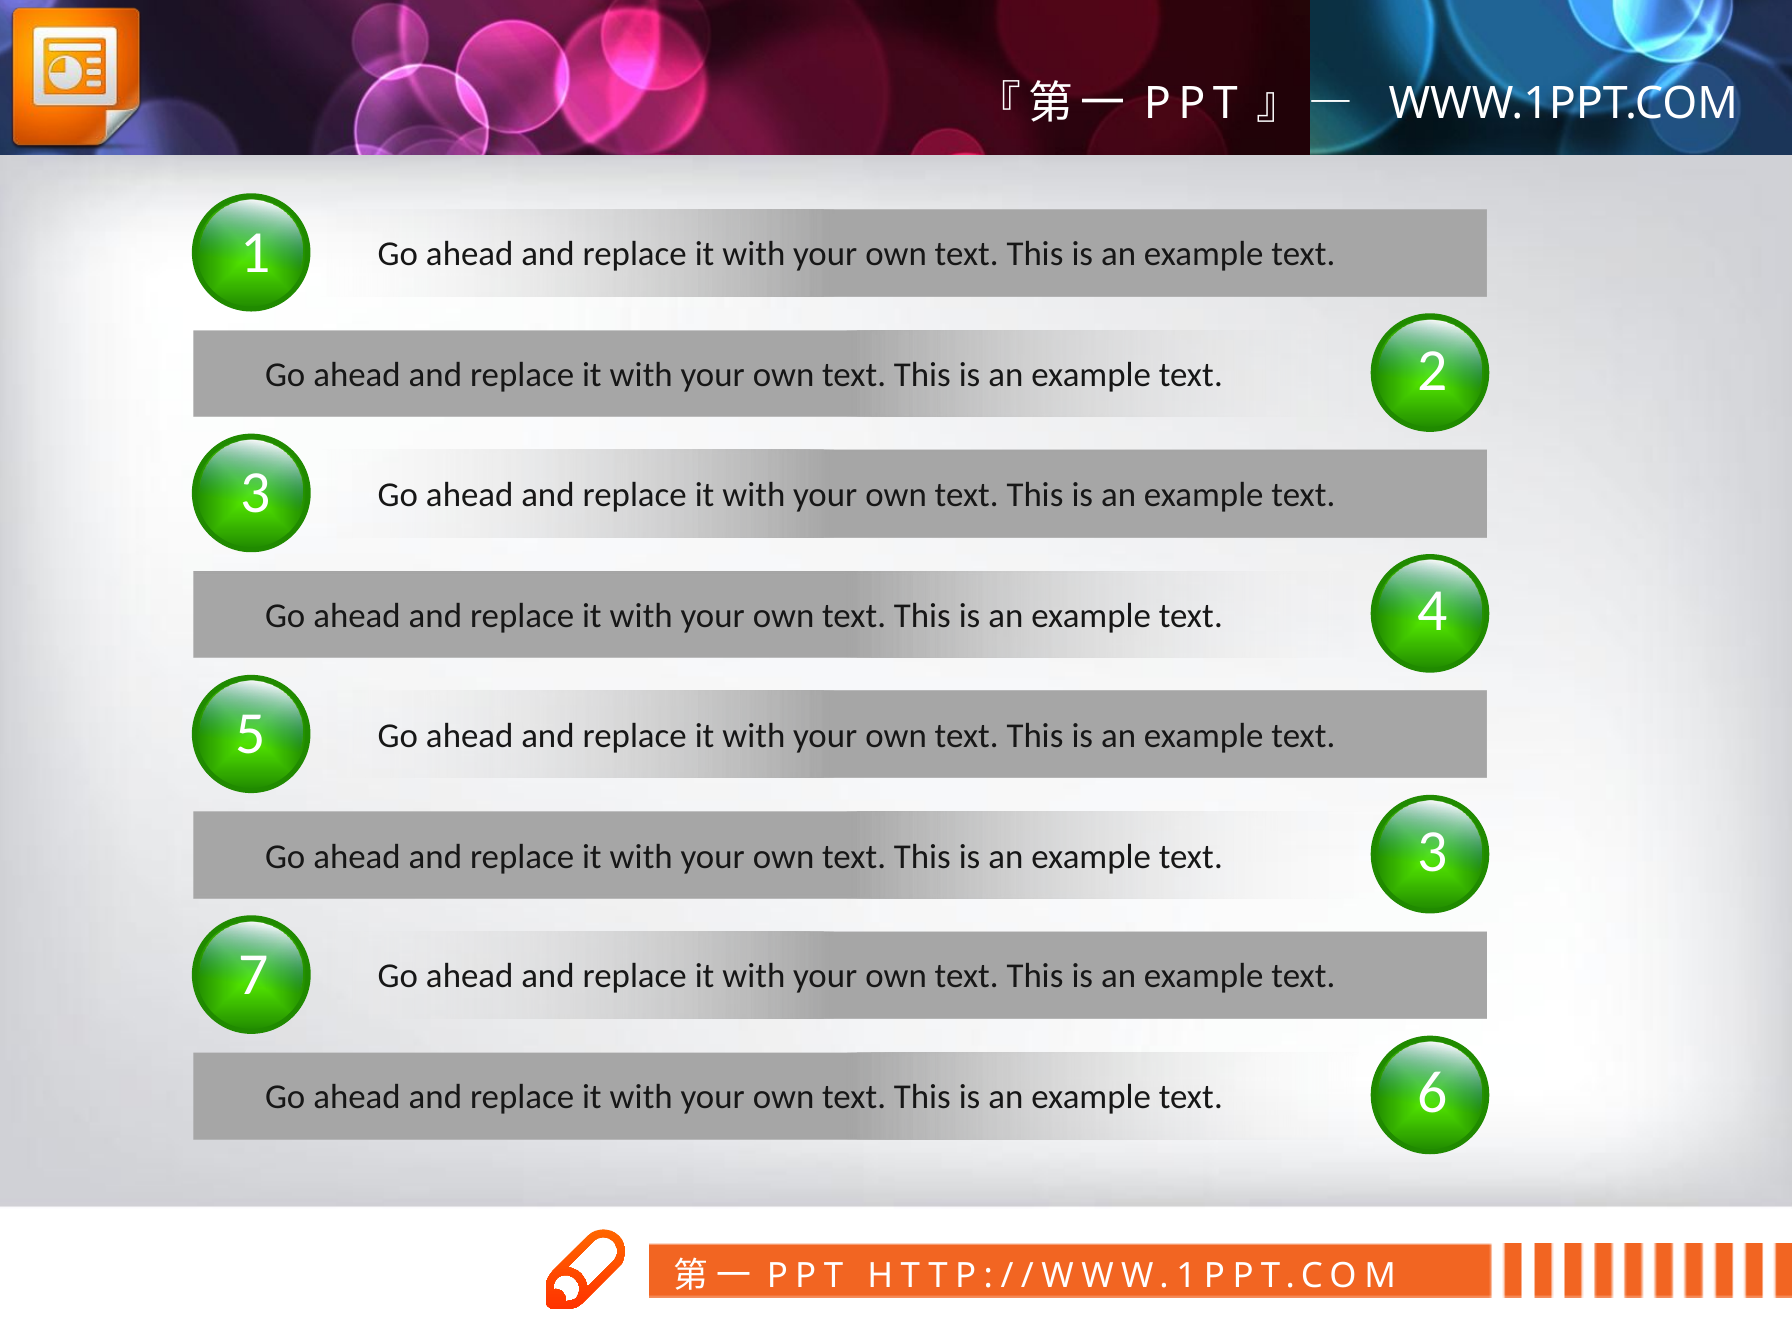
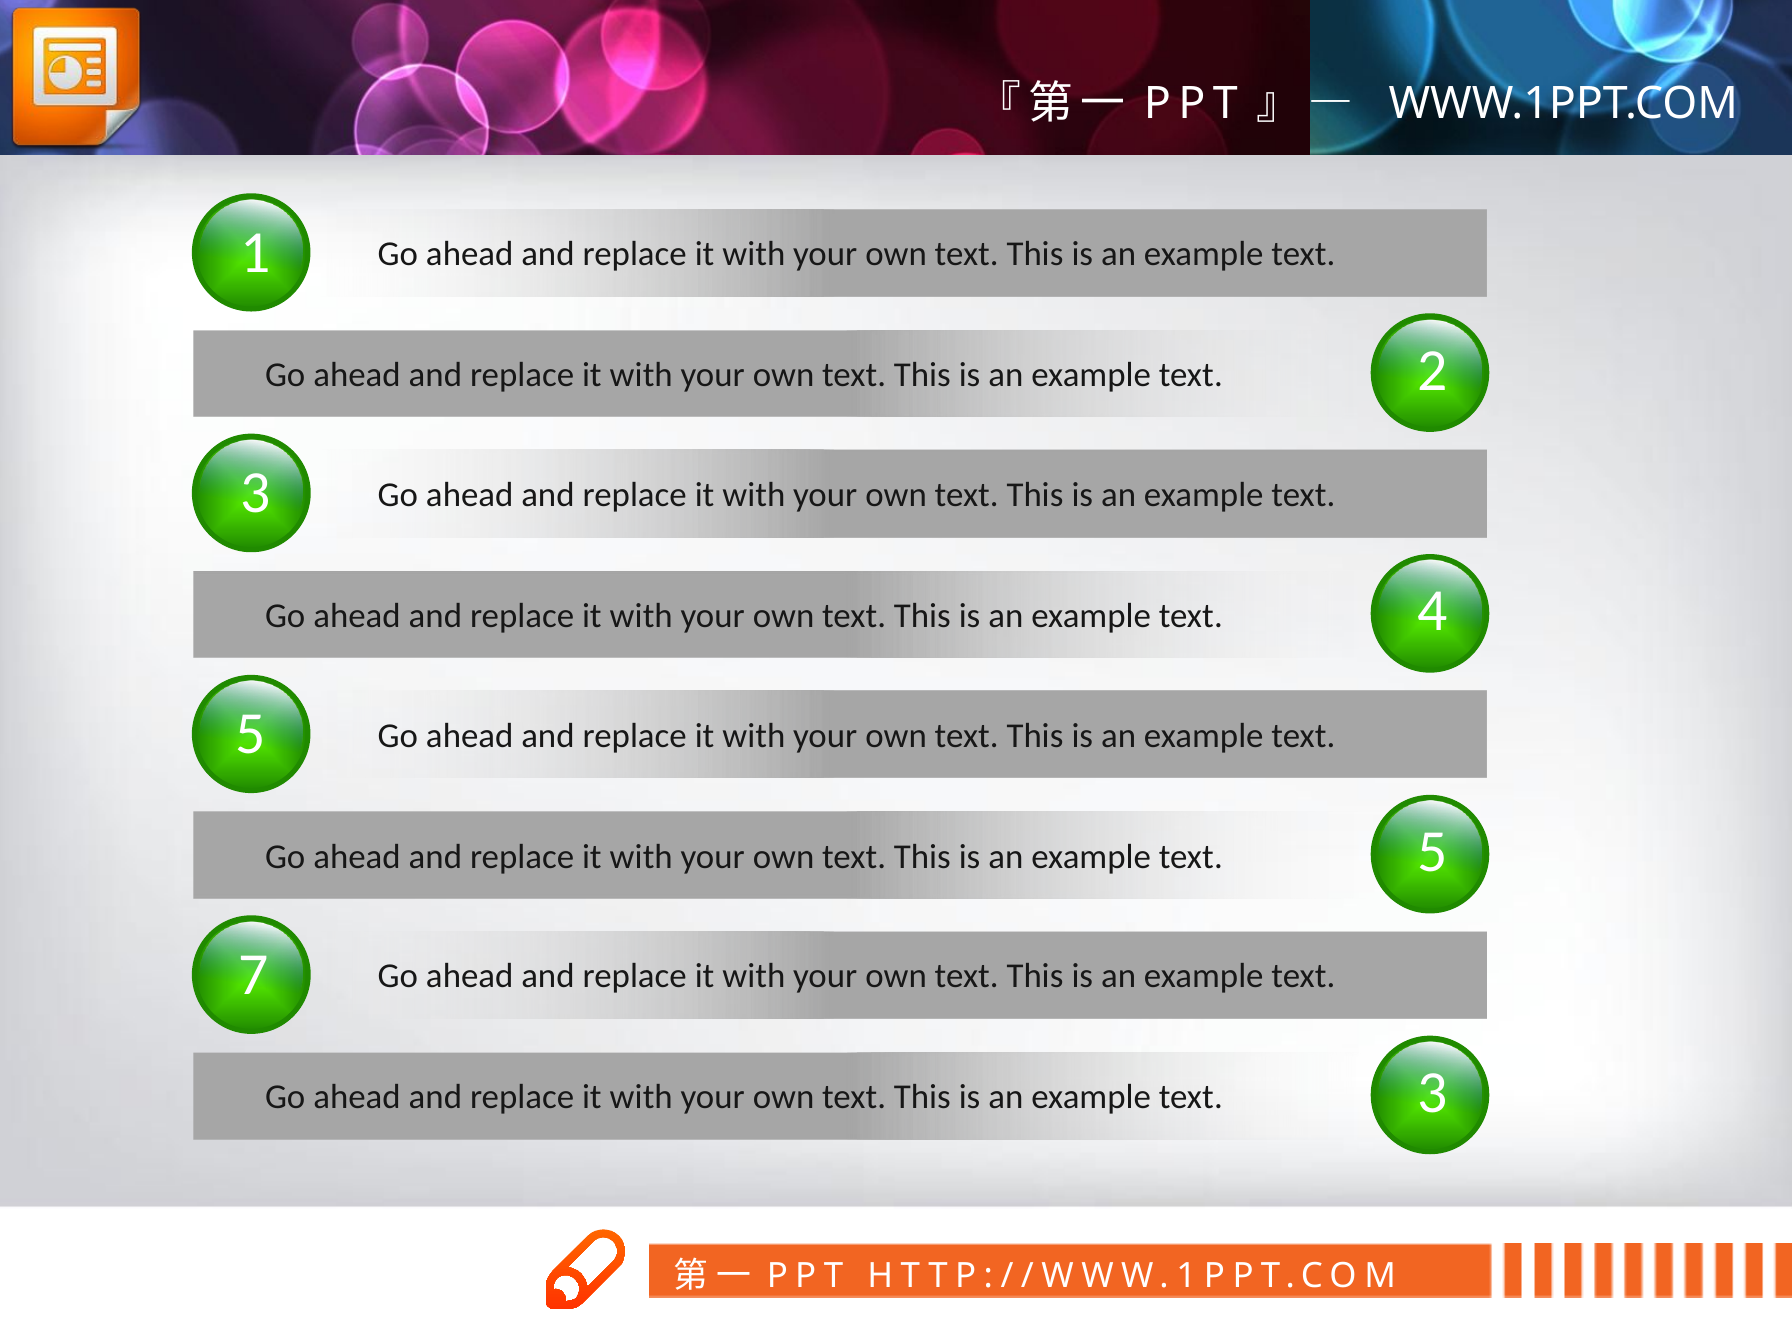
3: 3 -> 5 (1432, 852)
6: 6 -> 3 (1432, 1093)
